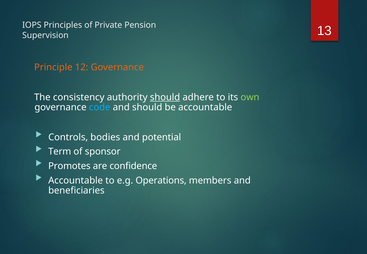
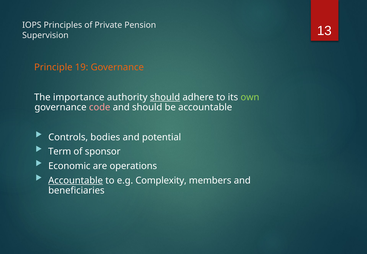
12: 12 -> 19 (82, 67)
consistency: consistency -> importance (79, 97)
code colour: light blue -> pink (100, 107)
Promotes: Promotes -> Economic (69, 166)
confidence: confidence -> operations (133, 166)
Accountable underline: none -> present (76, 180)
Operations: Operations -> Complexity (161, 180)
